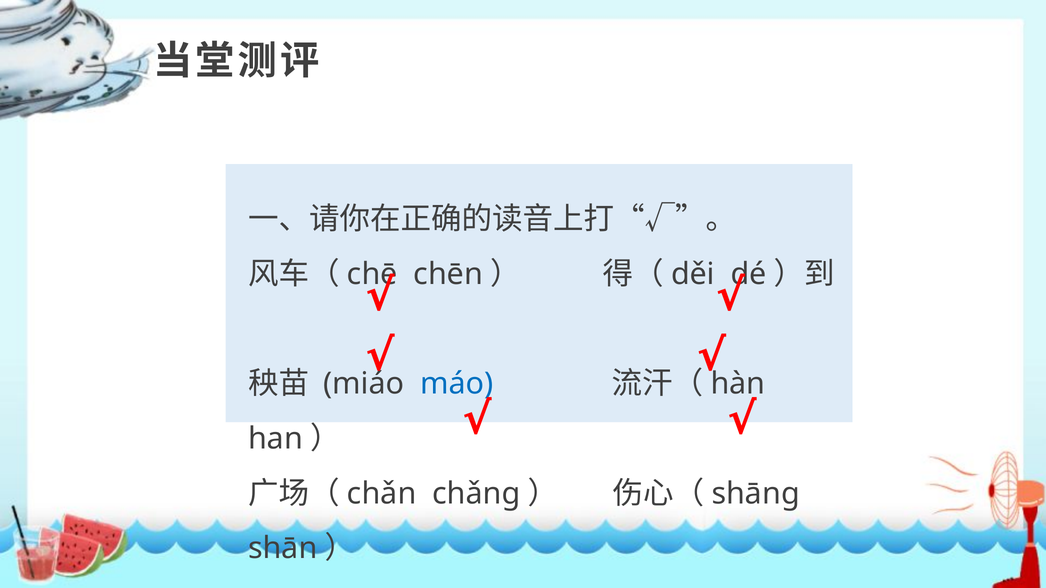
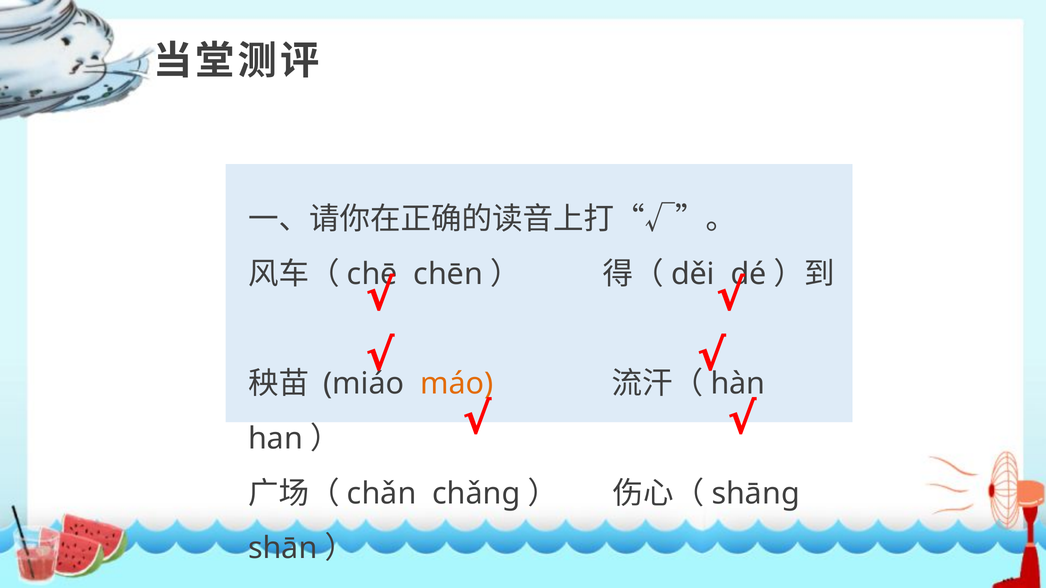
máo colour: blue -> orange (457, 384)
